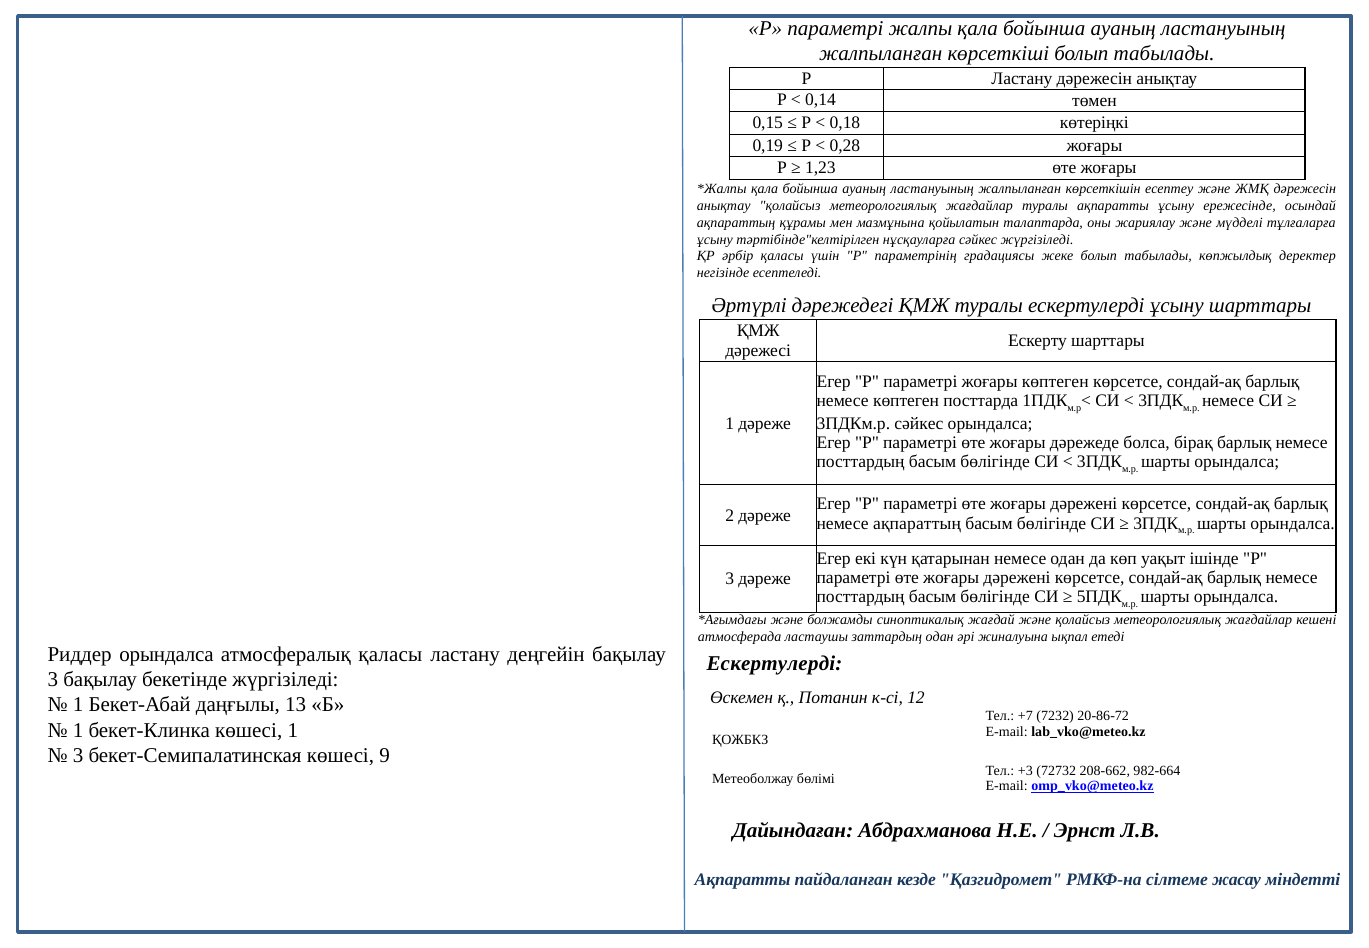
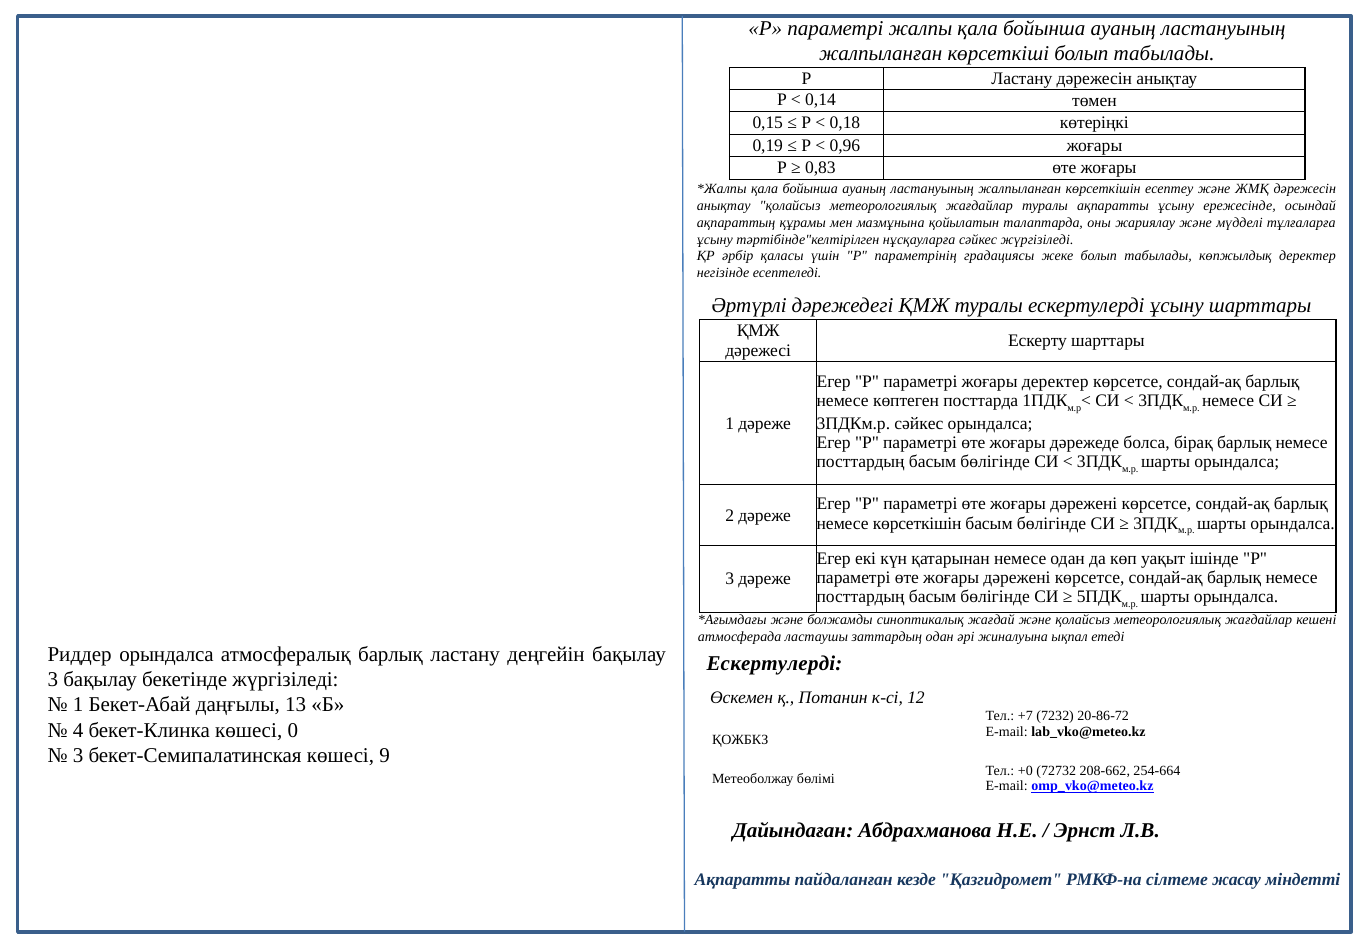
0,28: 0,28 -> 0,96 (845, 145)
1,23: 1,23 -> 0,83 (820, 168)
жоғары көптеген: көптеген -> деректер (1055, 382)
немесе ақпараттың: ақпараттың -> көрсеткішін (917, 523)
атмосфералық қаласы: қаласы -> барлық (391, 654)
1: 1 -> 4 (78, 730)
көшесі 1: 1 -> 0 (293, 730)
+3: +3 -> +0 (1025, 771)
982-664: 982-664 -> 254-664 (1157, 771)
